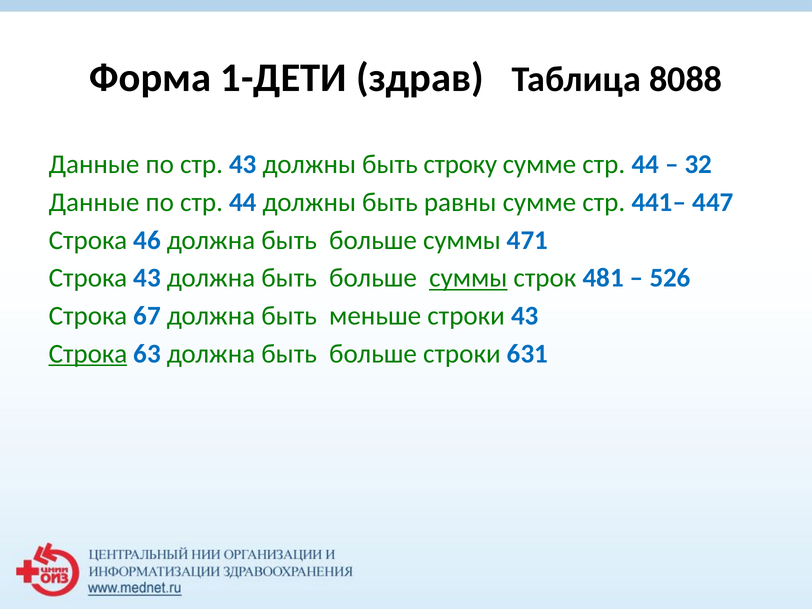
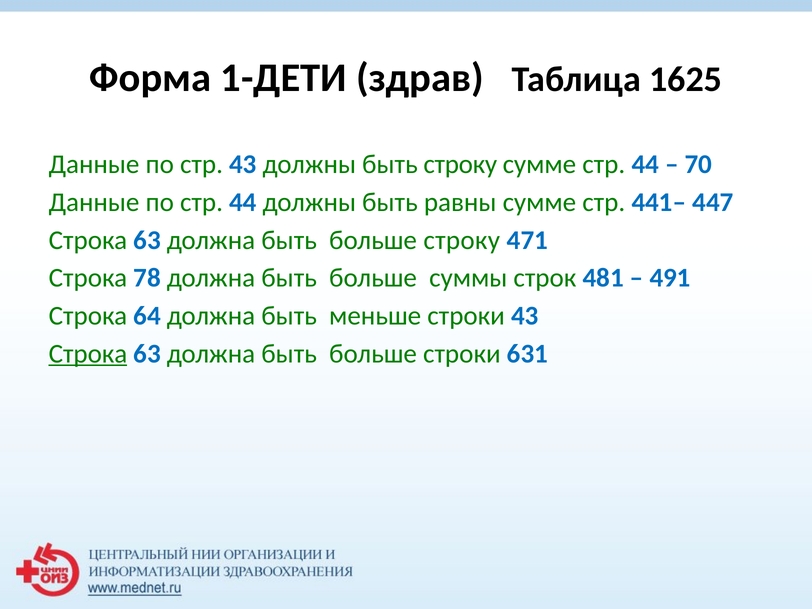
8088: 8088 -> 1625 (686, 79)
32: 32 -> 70 (698, 164)
46: 46 -> 63 (147, 240)
суммы: суммы -> строку (462, 240)
Строка 43: 43 -> 78 (147, 278)
суммы underline: present -> none (468, 278)
526: 526 -> 491 (670, 278)
67: 67 -> 64 (147, 316)
